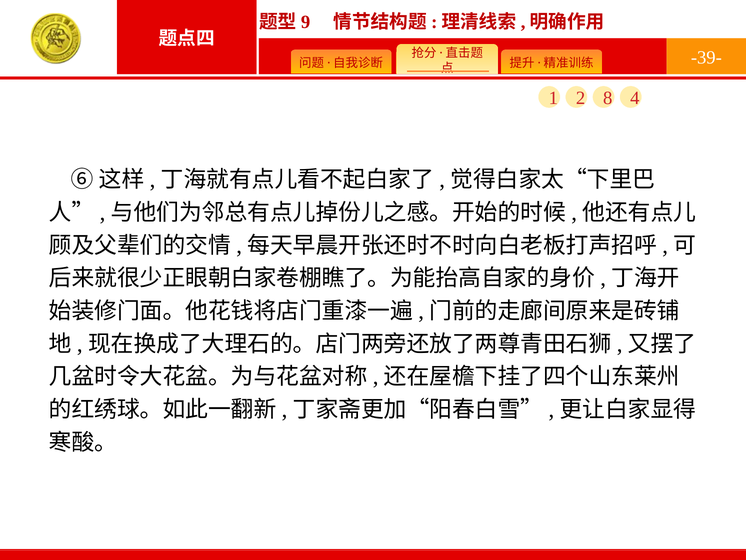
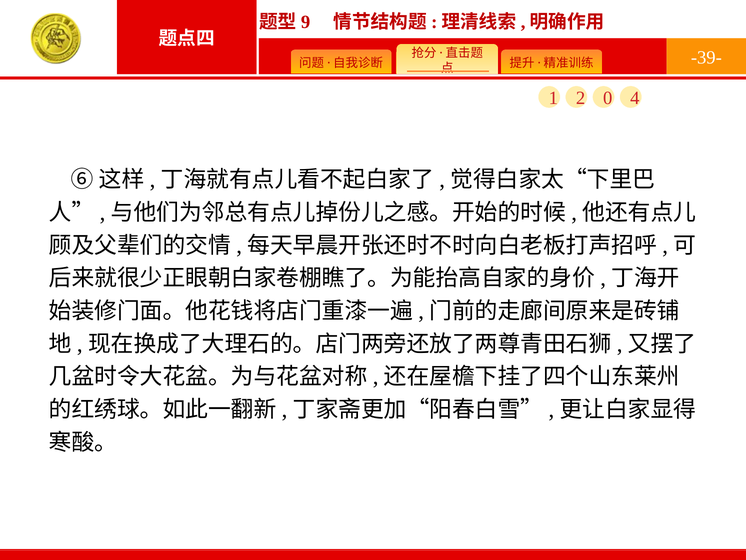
8: 8 -> 0 (608, 98)
